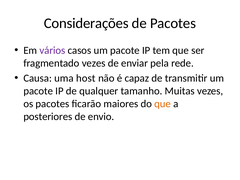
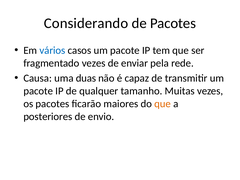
Considerações: Considerações -> Considerando (86, 23)
vários colour: purple -> blue (52, 50)
host: host -> duas (86, 78)
